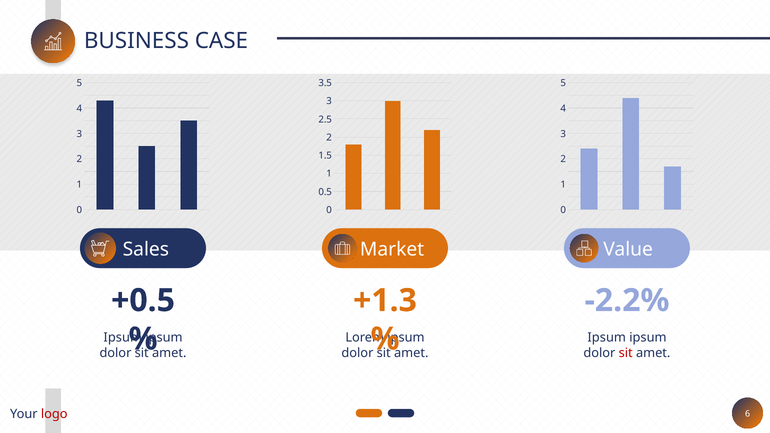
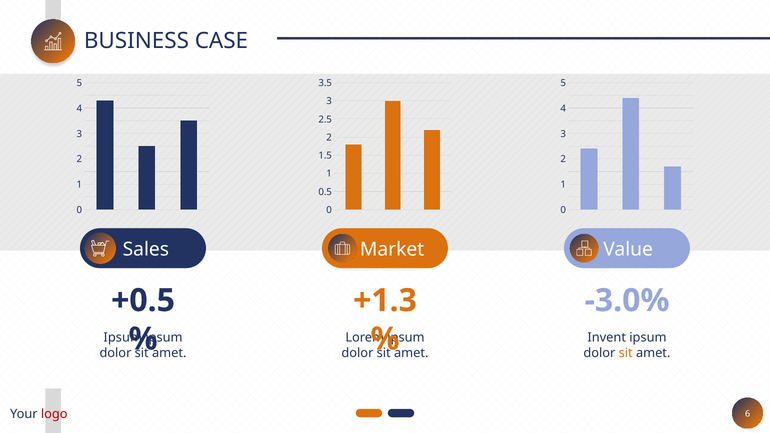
-2.2%: -2.2% -> -3.0% (627, 301)
Ipsum: Ipsum -> Invent (607, 337)
sit colour: red -> orange (626, 353)
